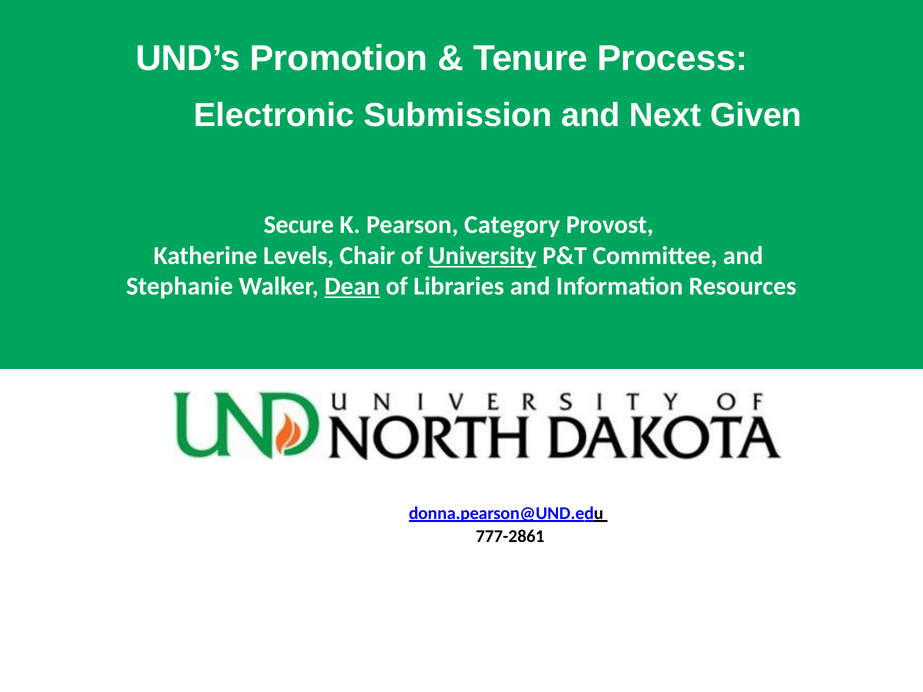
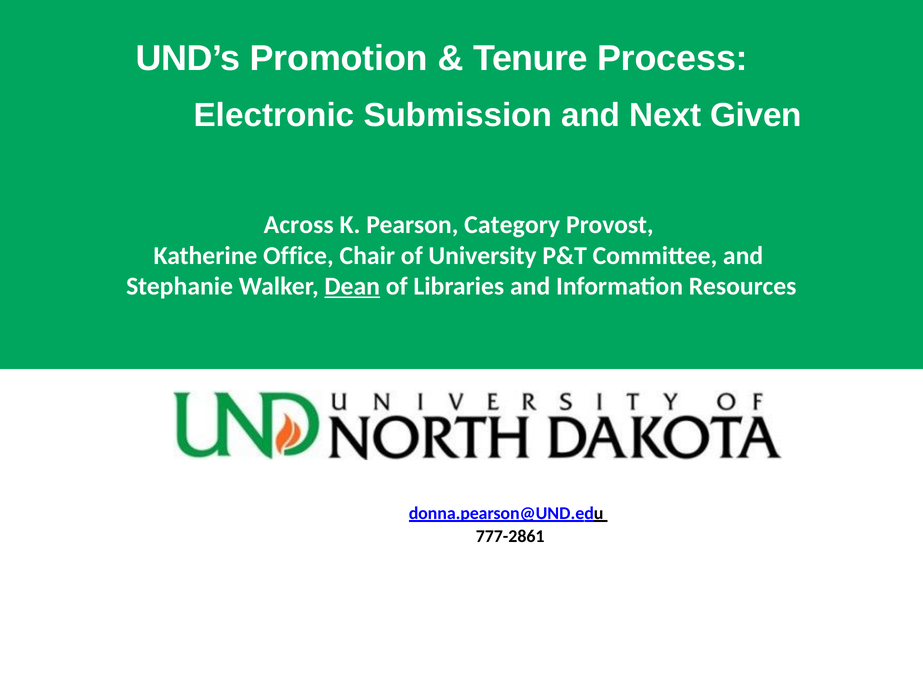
Secure: Secure -> Across (299, 225)
Levels: Levels -> Office (298, 256)
University underline: present -> none (483, 256)
